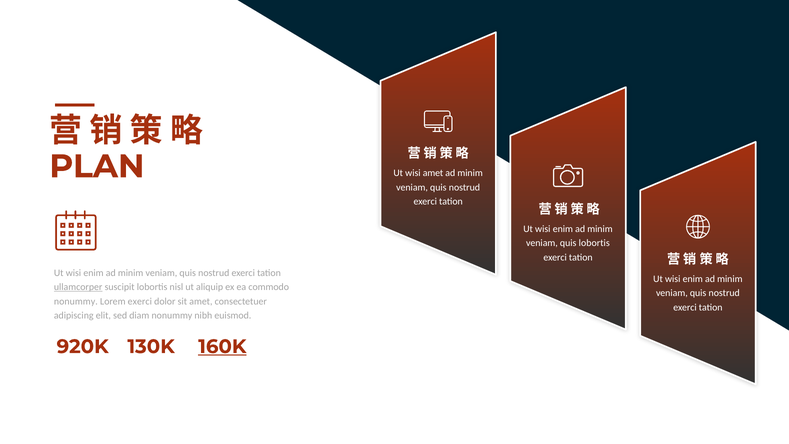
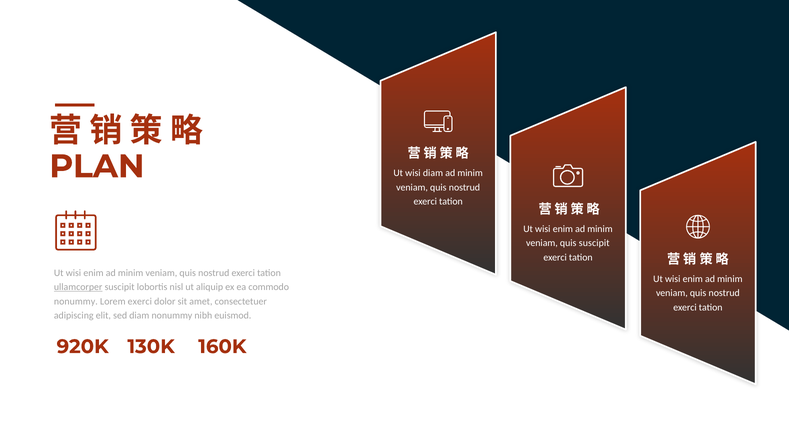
wisi amet: amet -> diam (433, 173)
quis lobortis: lobortis -> suscipit (594, 243)
160K underline: present -> none (222, 347)
